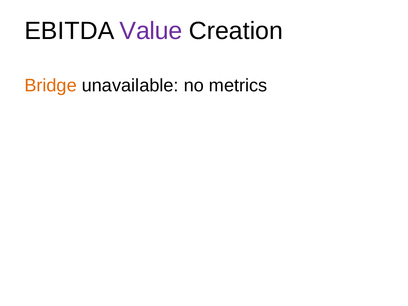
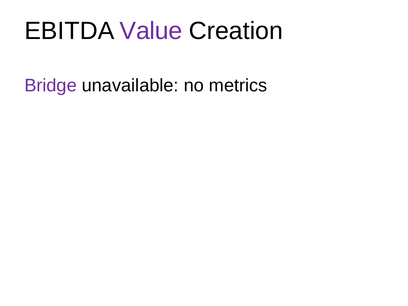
Bridge colour: orange -> purple (51, 86)
